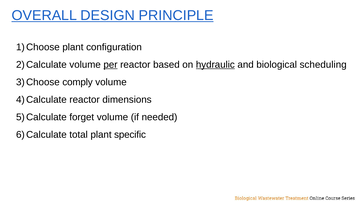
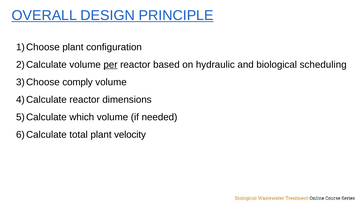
hydraulic underline: present -> none (215, 65)
forget: forget -> which (82, 117)
specific: specific -> velocity (130, 135)
